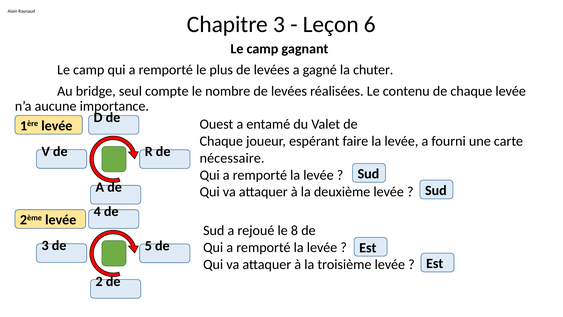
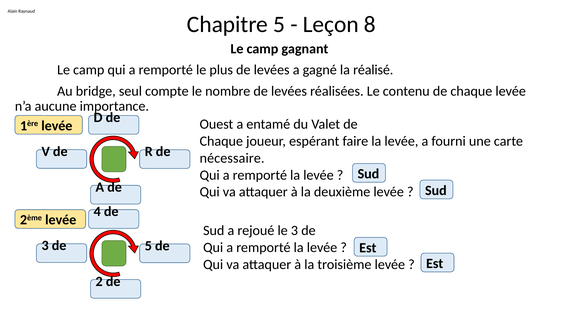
Chapitre 3: 3 -> 5 (279, 24)
6: 6 -> 8 (370, 24)
chuter: chuter -> réalisé (373, 70)
le 8: 8 -> 3 (294, 230)
